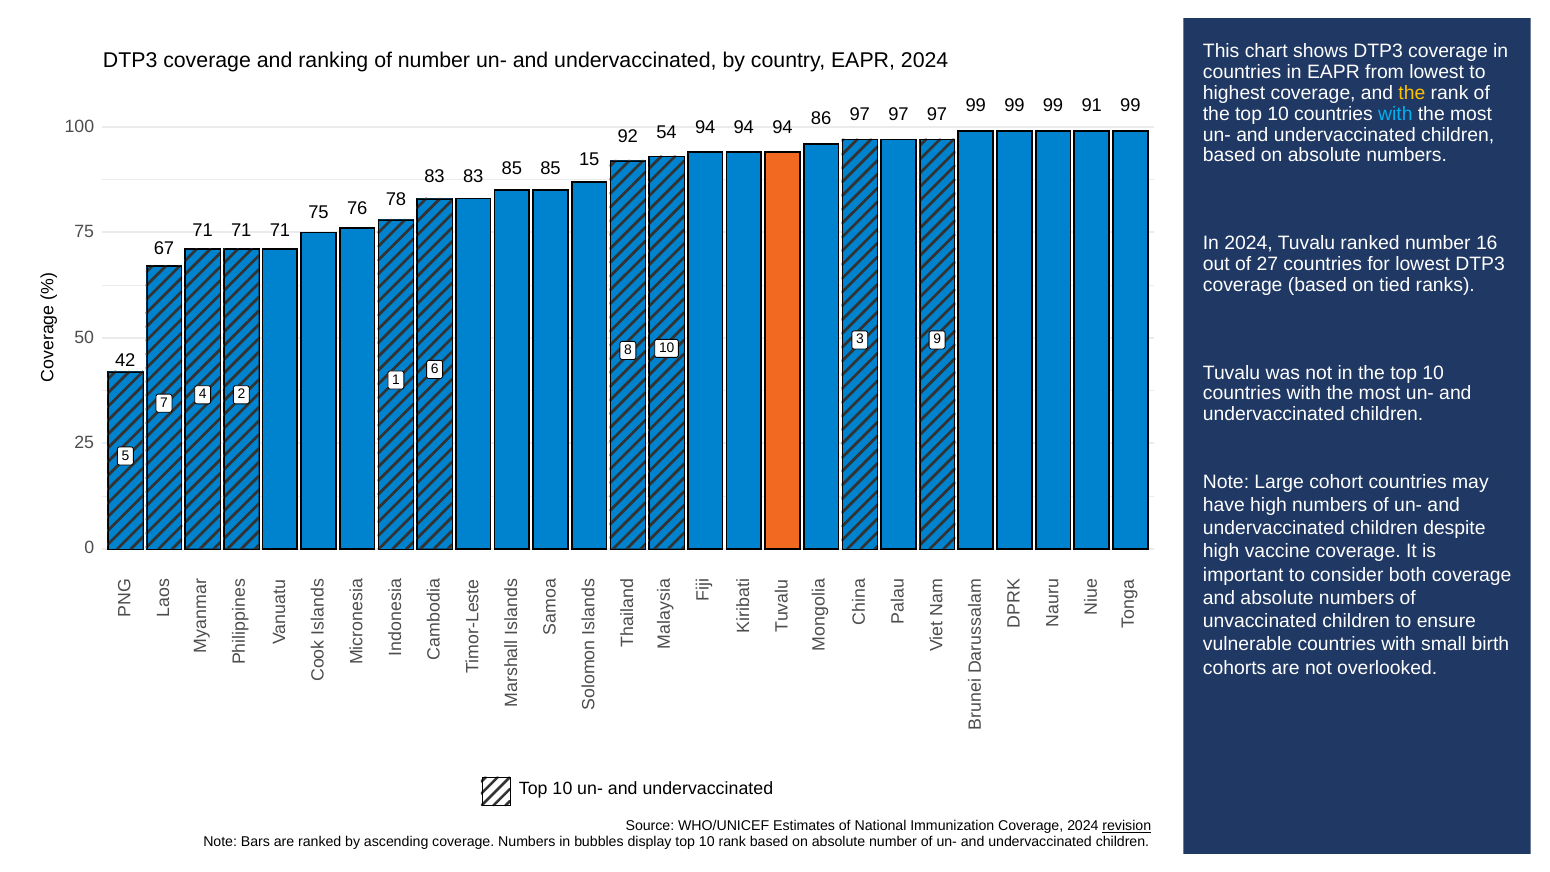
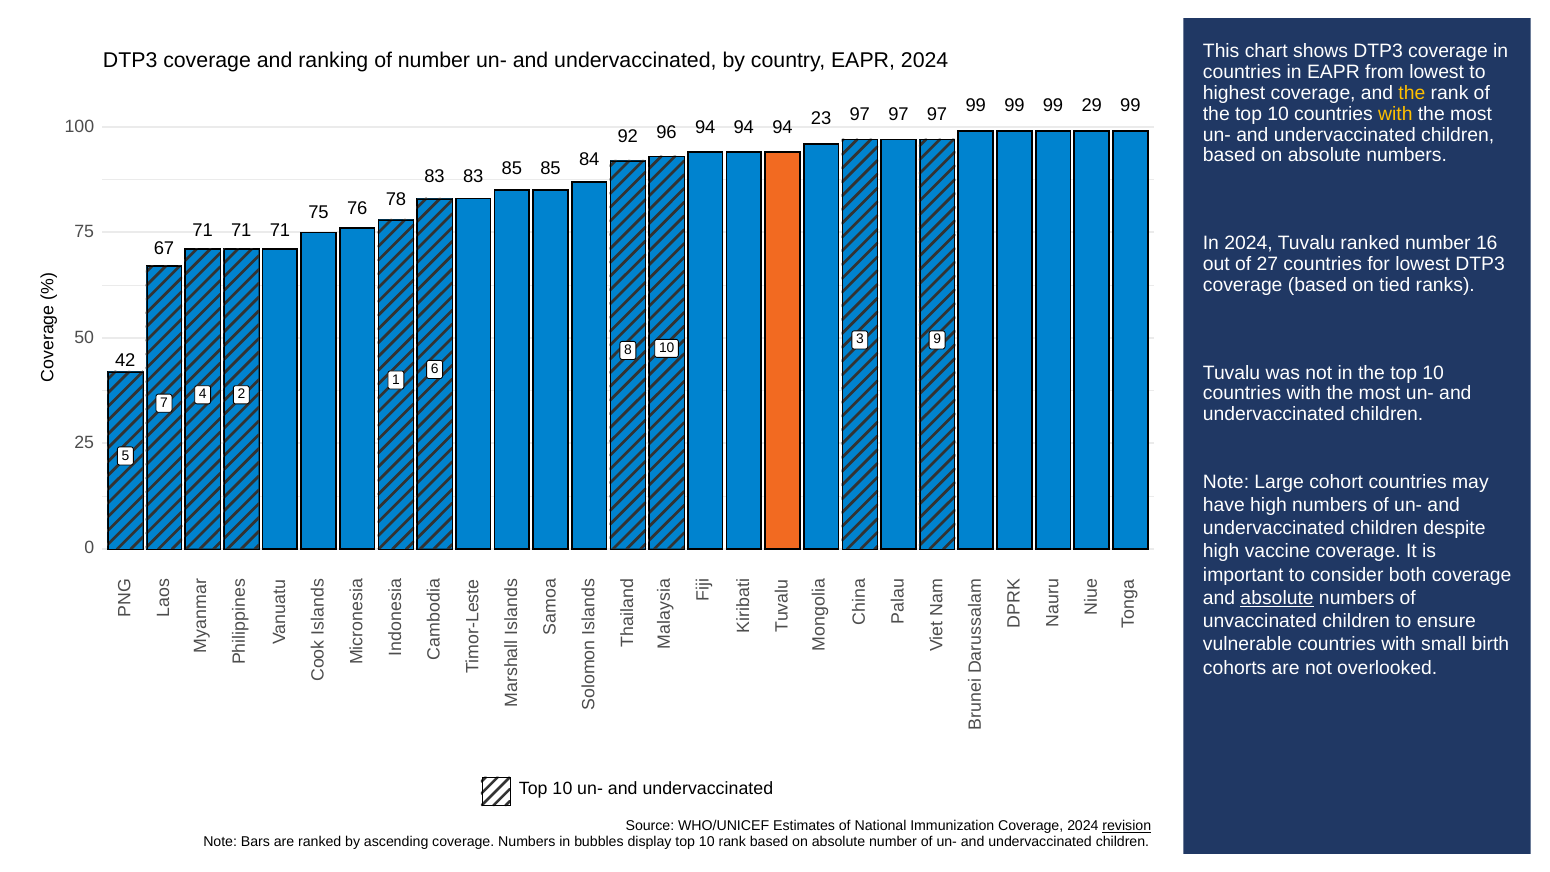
91: 91 -> 29 (1092, 105)
with colour: light blue -> yellow (1395, 114)
54: 54 -> 96 (667, 132)
86: 86 -> 23 (821, 119)
15: 15 -> 84 (589, 159)
absolute underline: none -> present (1277, 598)
